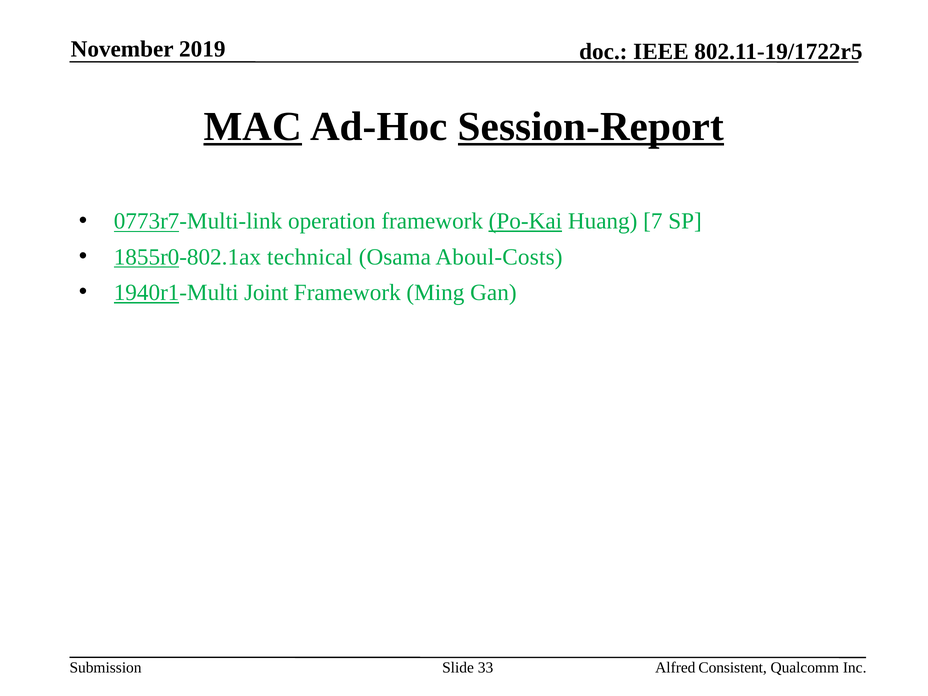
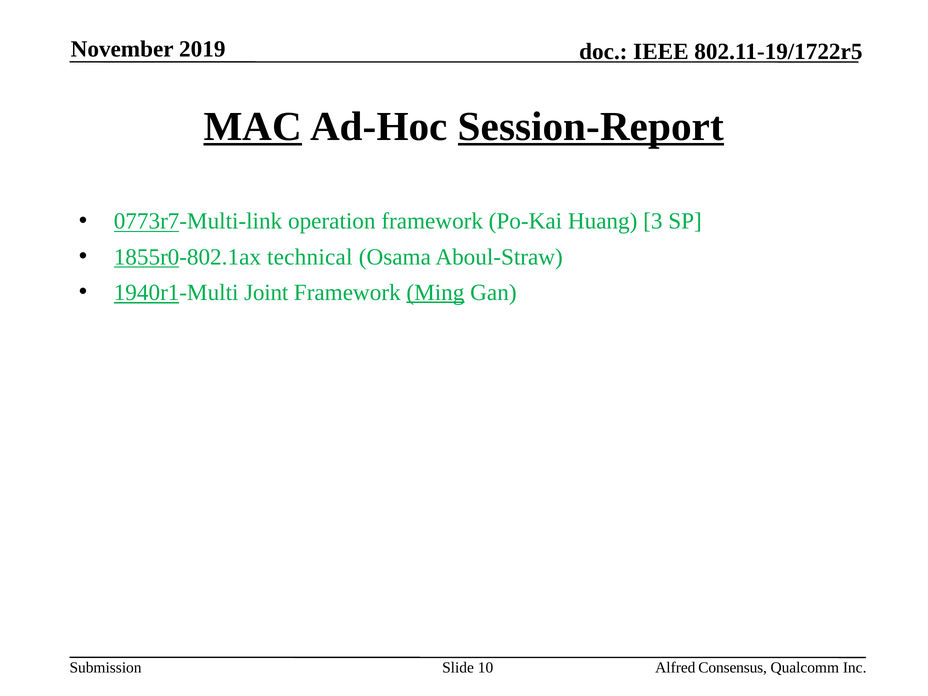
Po-Kai underline: present -> none (525, 221)
7: 7 -> 3 (653, 221)
Aboul-Costs: Aboul-Costs -> Aboul-Straw (499, 257)
Ming underline: none -> present (435, 292)
33: 33 -> 10 (486, 668)
Consistent: Consistent -> Consensus (733, 668)
